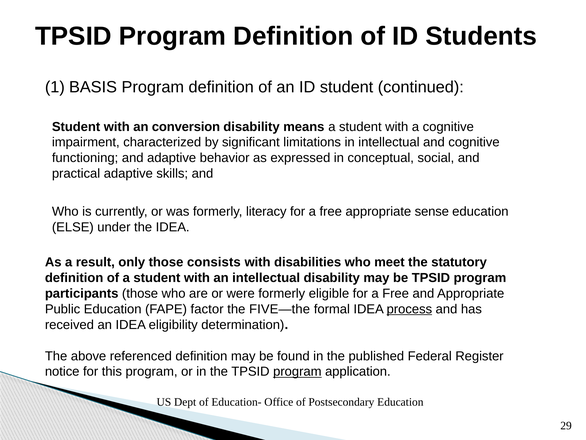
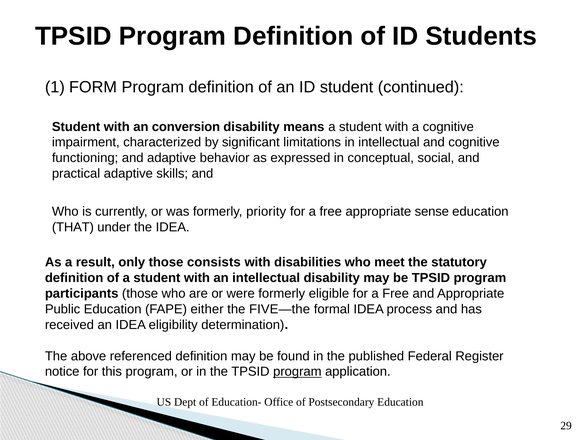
BASIS: BASIS -> FORM (93, 87)
literacy: literacy -> priority (266, 211)
ELSE: ELSE -> THAT (73, 227)
factor: factor -> either (207, 309)
process underline: present -> none (409, 309)
